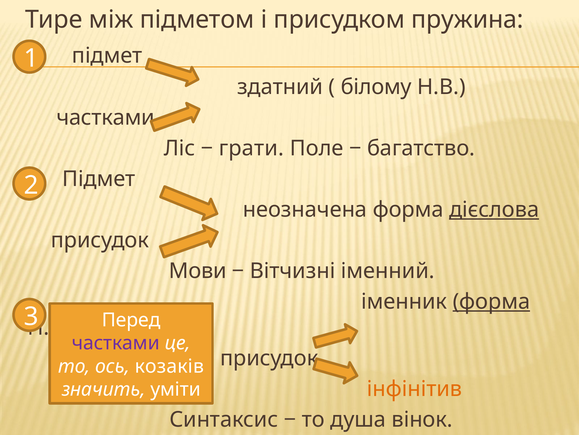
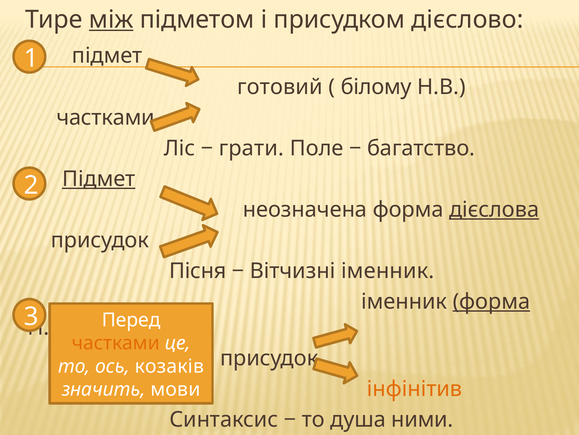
між underline: none -> present (111, 20)
пружина: пружина -> дієслово (467, 20)
здатний: здатний -> готовий (280, 87)
Підмет underline: none -> present (99, 179)
Мови: Мови -> Пісня (198, 270)
Вітчизні іменний: іменний -> іменник (388, 270)
частками colour: purple -> orange (116, 343)
уміти: уміти -> мови (175, 389)
вінок: вінок -> ними (422, 419)
